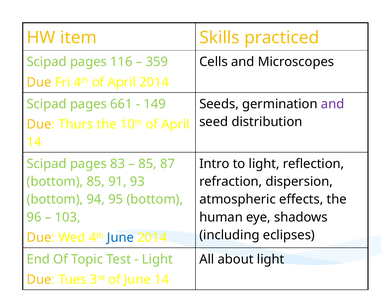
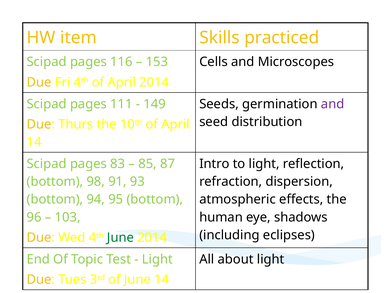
359: 359 -> 153 (157, 62)
661: 661 -> 111 (121, 104)
bottom 85: 85 -> 98 (96, 181)
June colour: blue -> green (120, 237)
